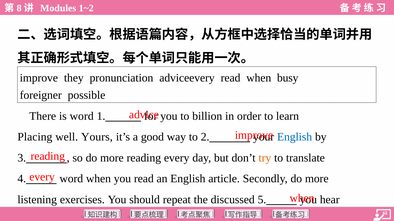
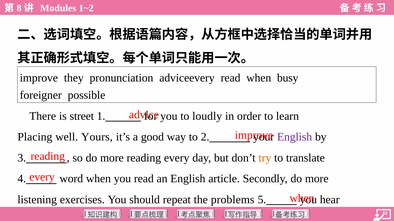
is word: word -> street (82, 116)
billion: billion -> loudly (207, 116)
English colour: blue -> purple (295, 137)
discussed: discussed -> problems (233, 200)
